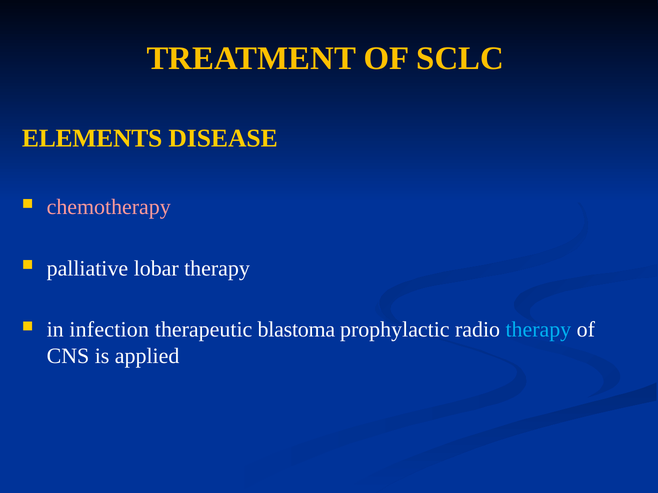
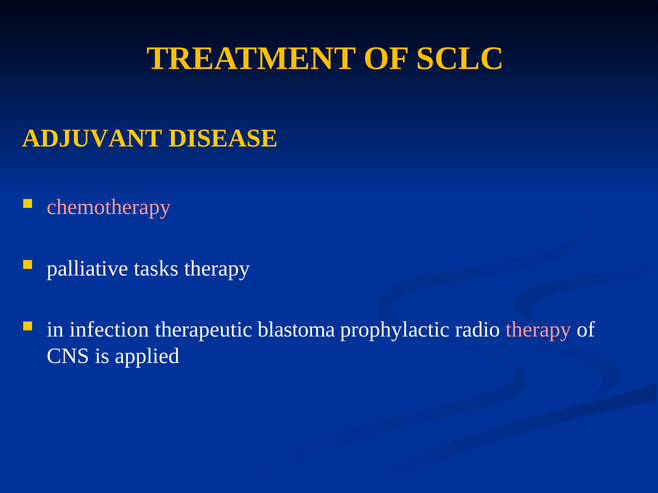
ELEMENTS: ELEMENTS -> ADJUVANT (92, 139)
lobar: lobar -> tasks (156, 269)
therapy colour: light blue -> pink (538, 330)
